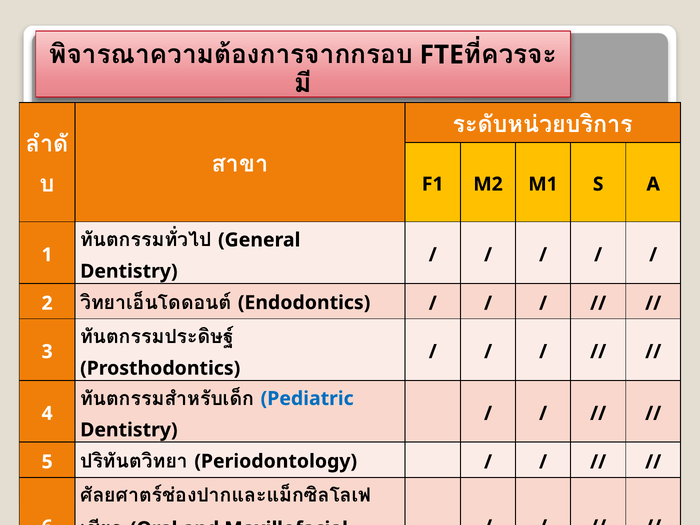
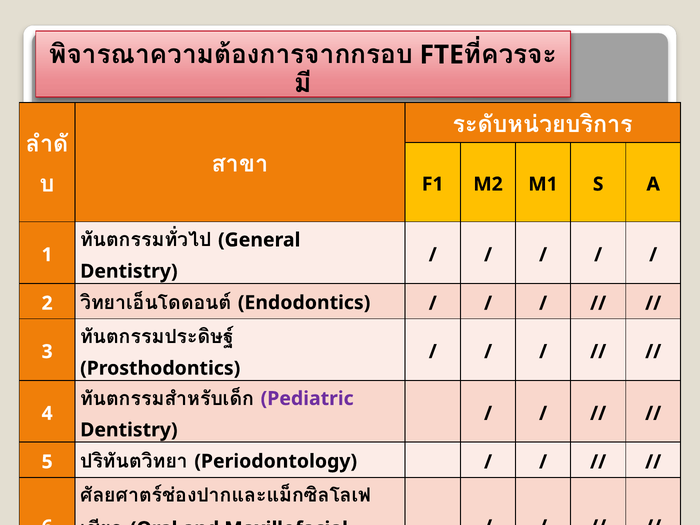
Pediatric colour: blue -> purple (307, 399)
